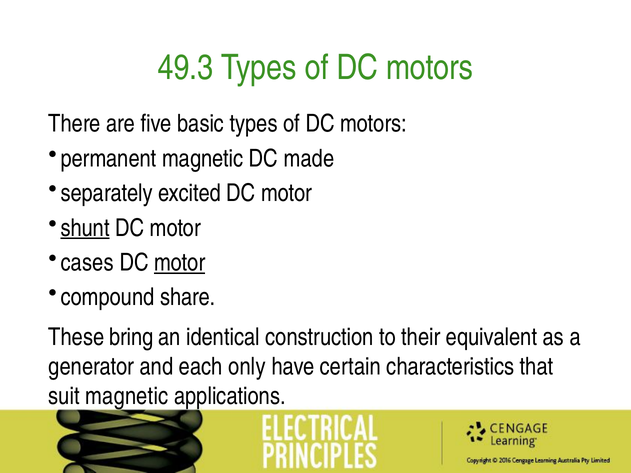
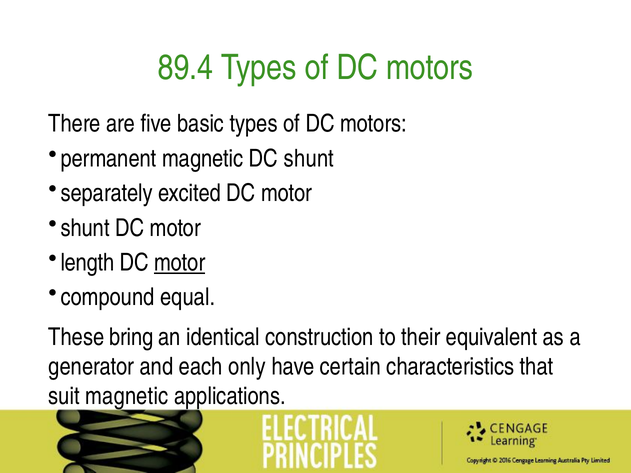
49.3: 49.3 -> 89.4 (185, 68)
DC made: made -> shunt (309, 159)
shunt underline: present -> none (85, 228)
cases: cases -> length (87, 263)
share: share -> equal (188, 297)
